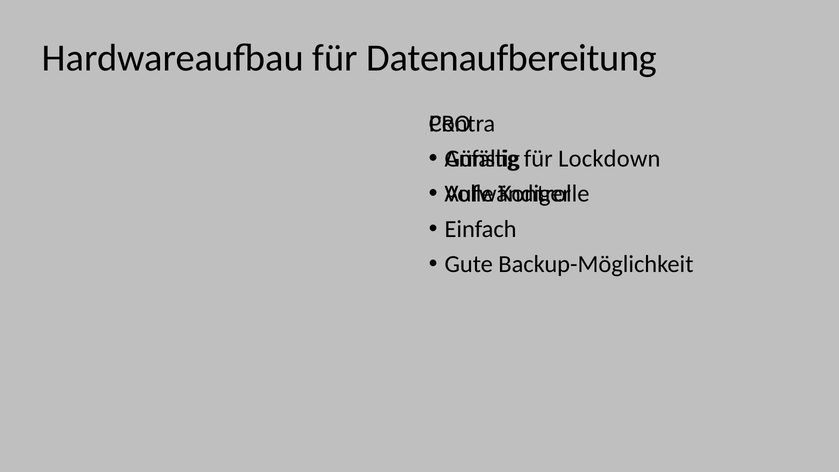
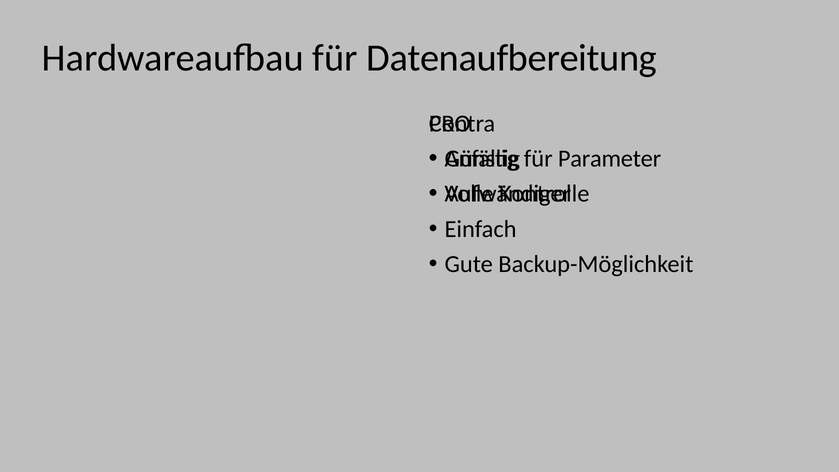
Lockdown: Lockdown -> Parameter (610, 159)
